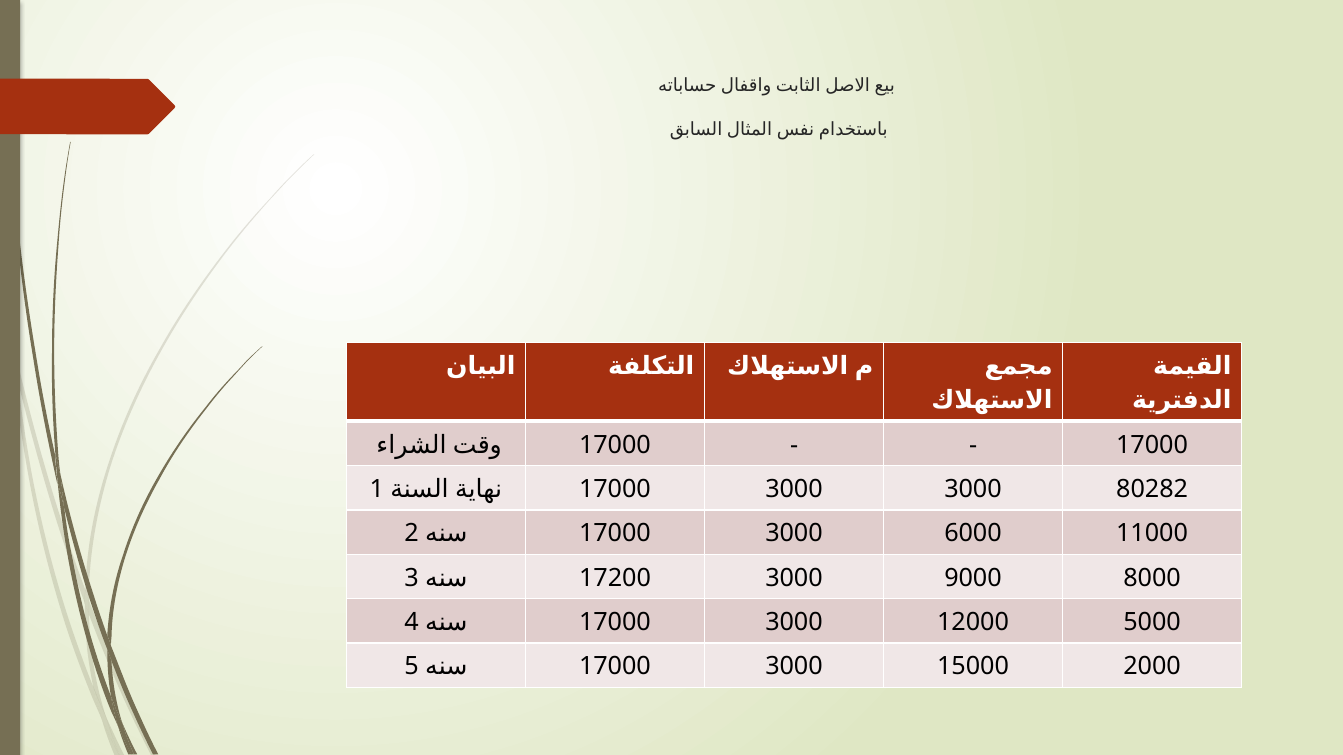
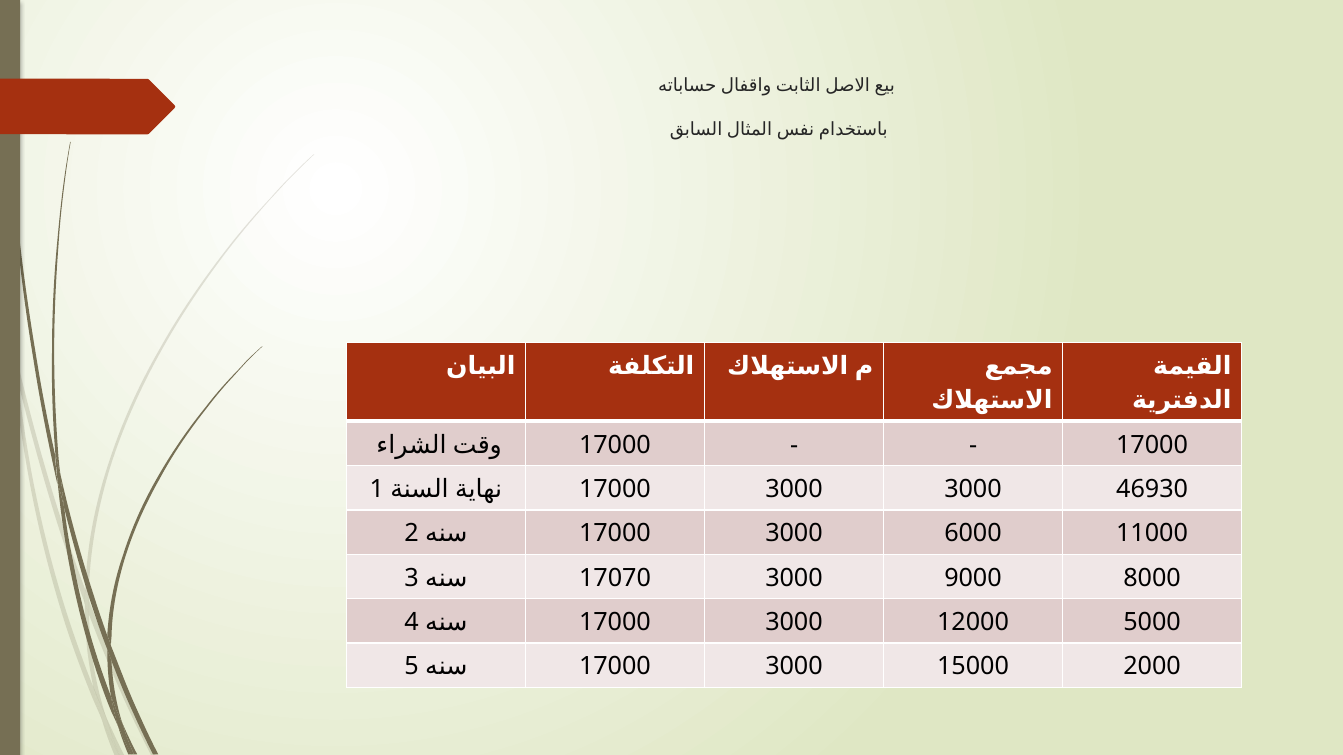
80282: 80282 -> 46930 (1152, 490)
17200: 17200 -> 17070 (615, 578)
